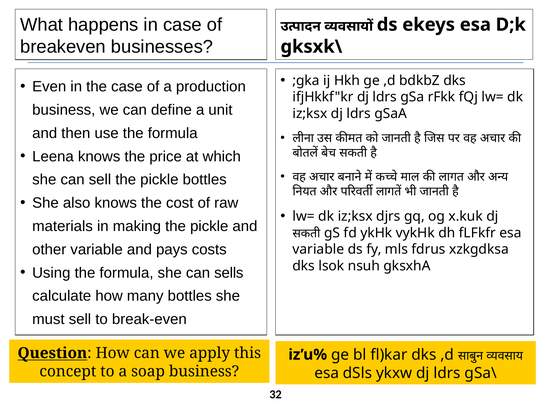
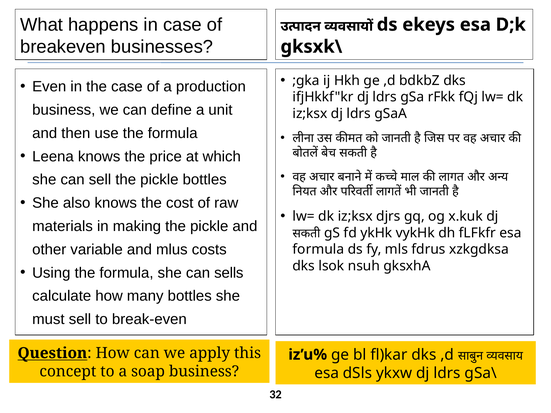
pays: pays -> mlus (172, 250)
variable: variable -> formula (318, 250)
